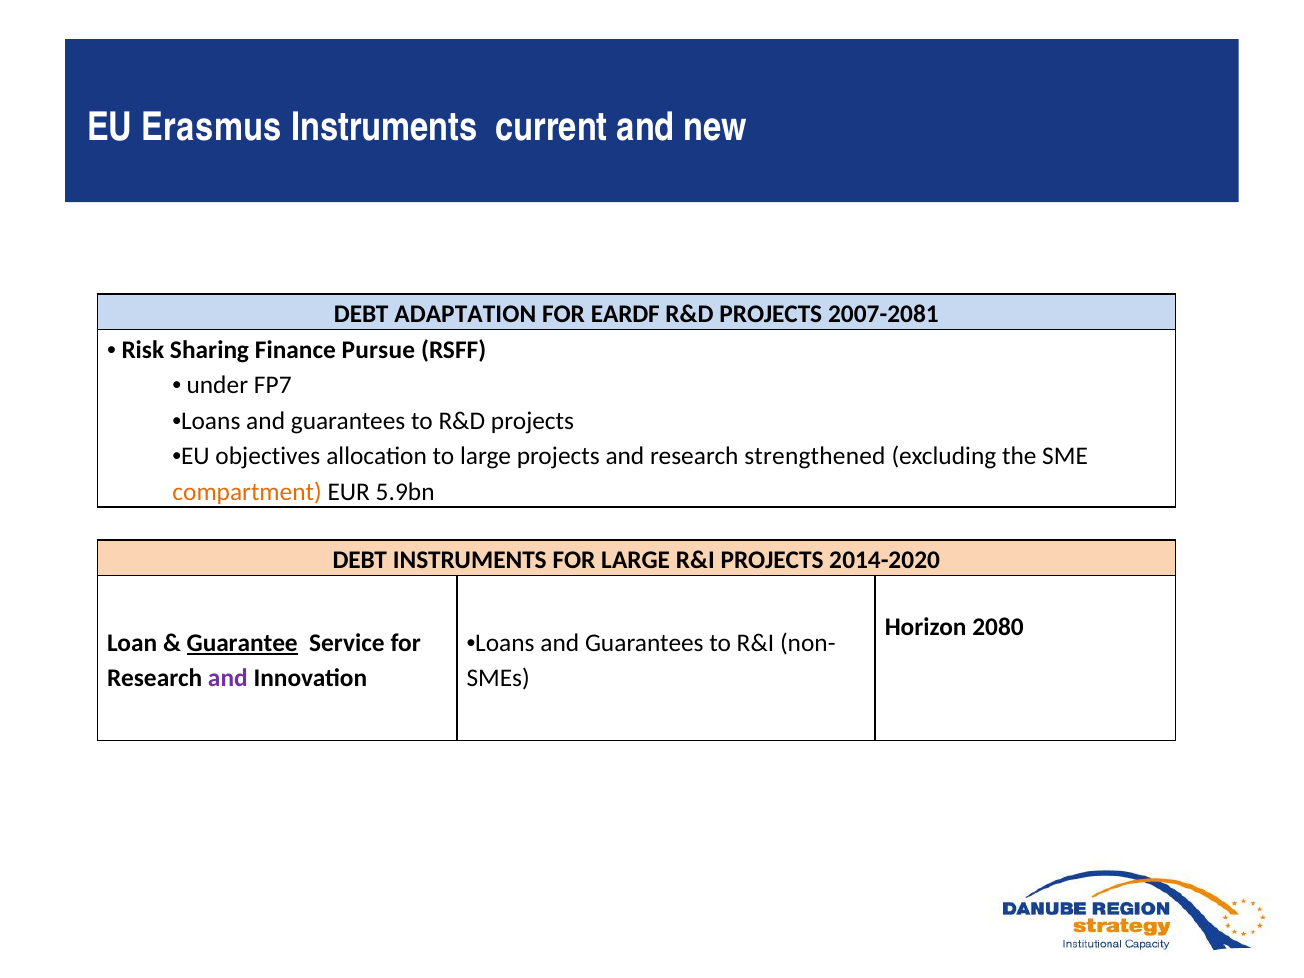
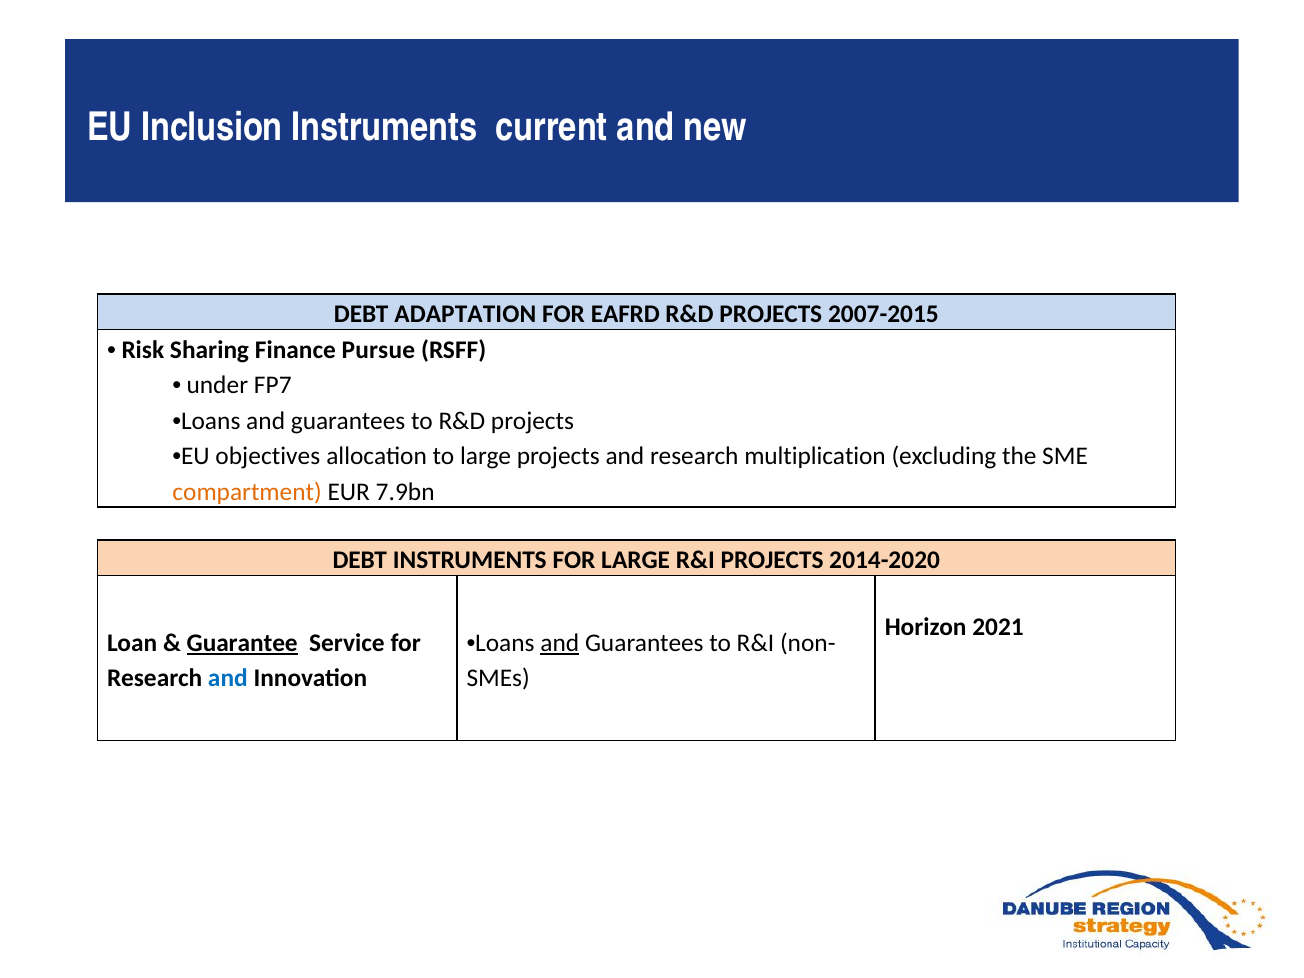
Erasmus: Erasmus -> Inclusion (212, 127)
EARDF: EARDF -> EAFRD (625, 314)
2007-2081: 2007-2081 -> 2007-2015 (883, 314)
strengthened: strengthened -> multiplication (815, 456)
5.9bn: 5.9bn -> 7.9bn (405, 492)
2080: 2080 -> 2021 (998, 627)
and underline: none -> present (560, 643)
and colour: purple -> blue (228, 678)
